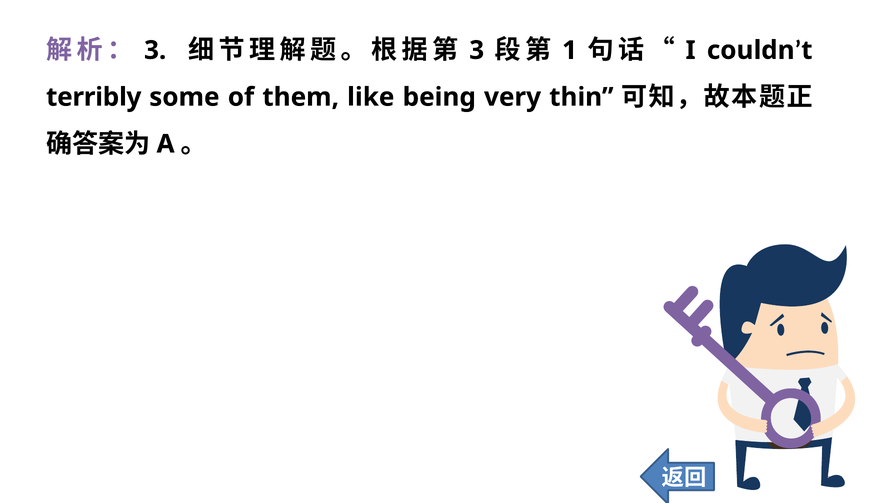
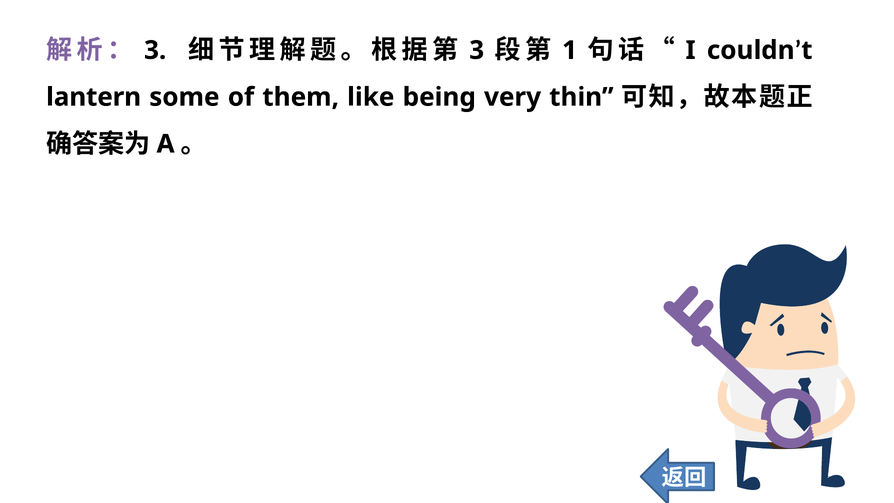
terribly: terribly -> lantern (94, 97)
